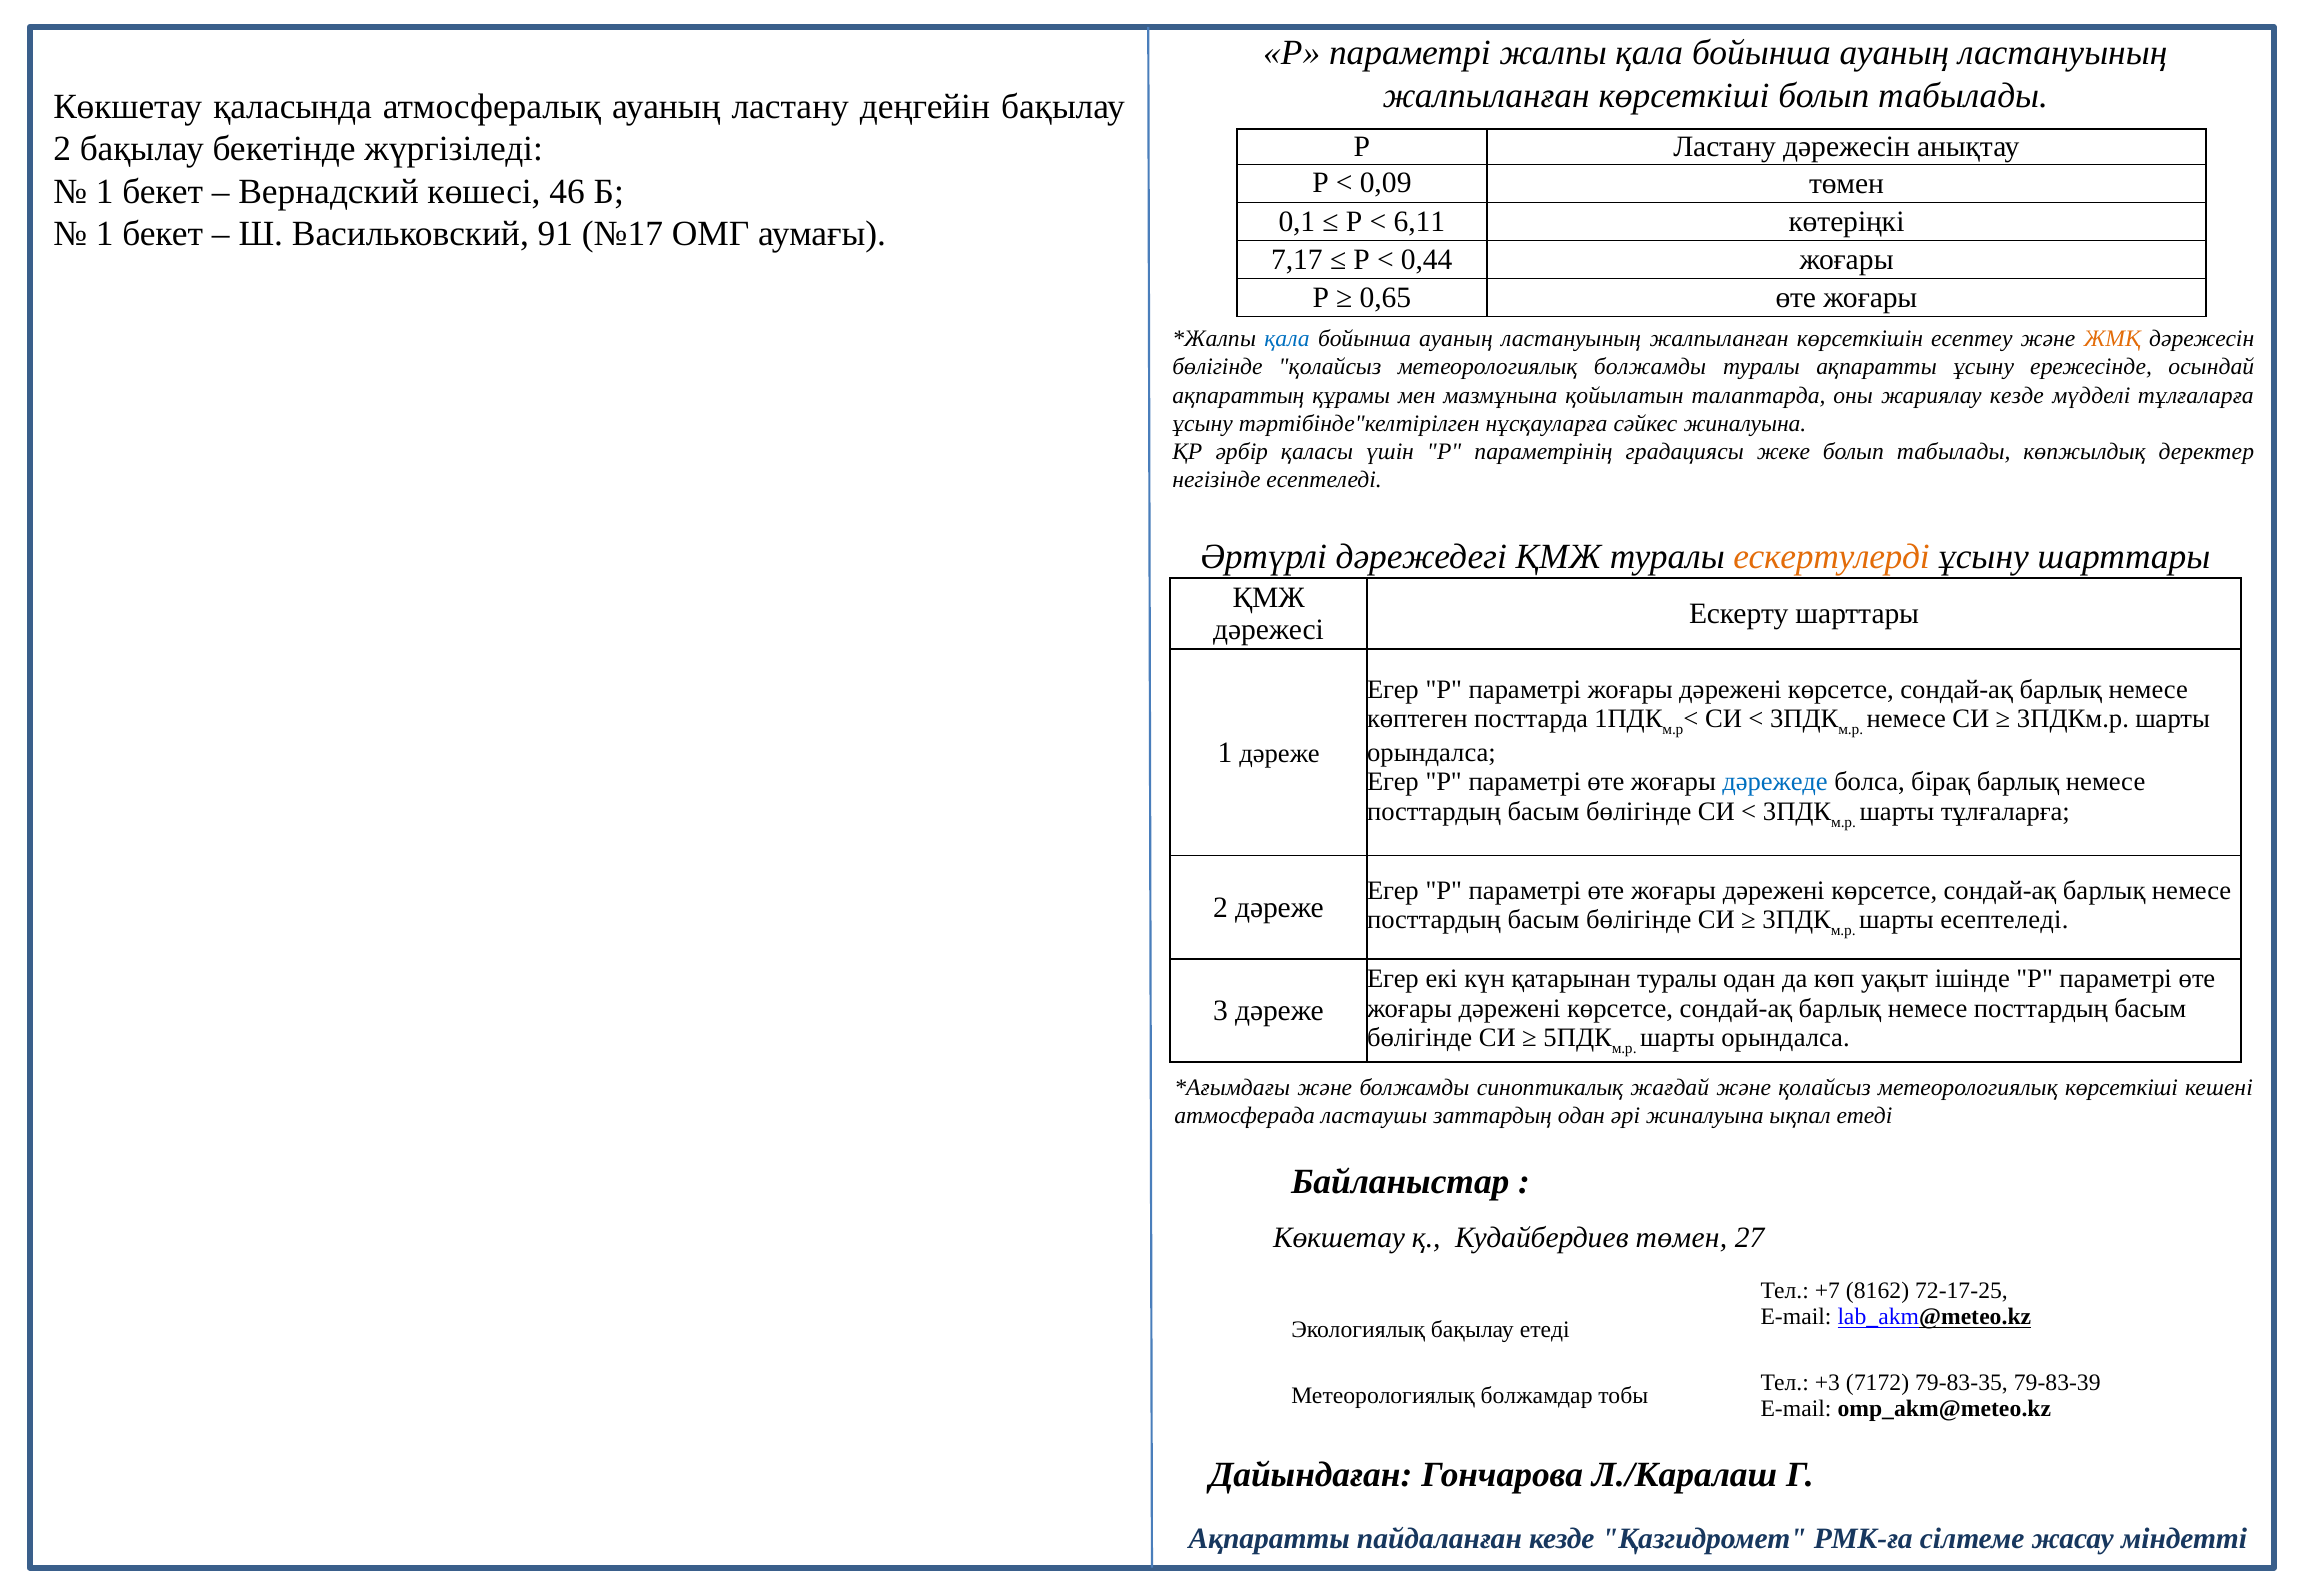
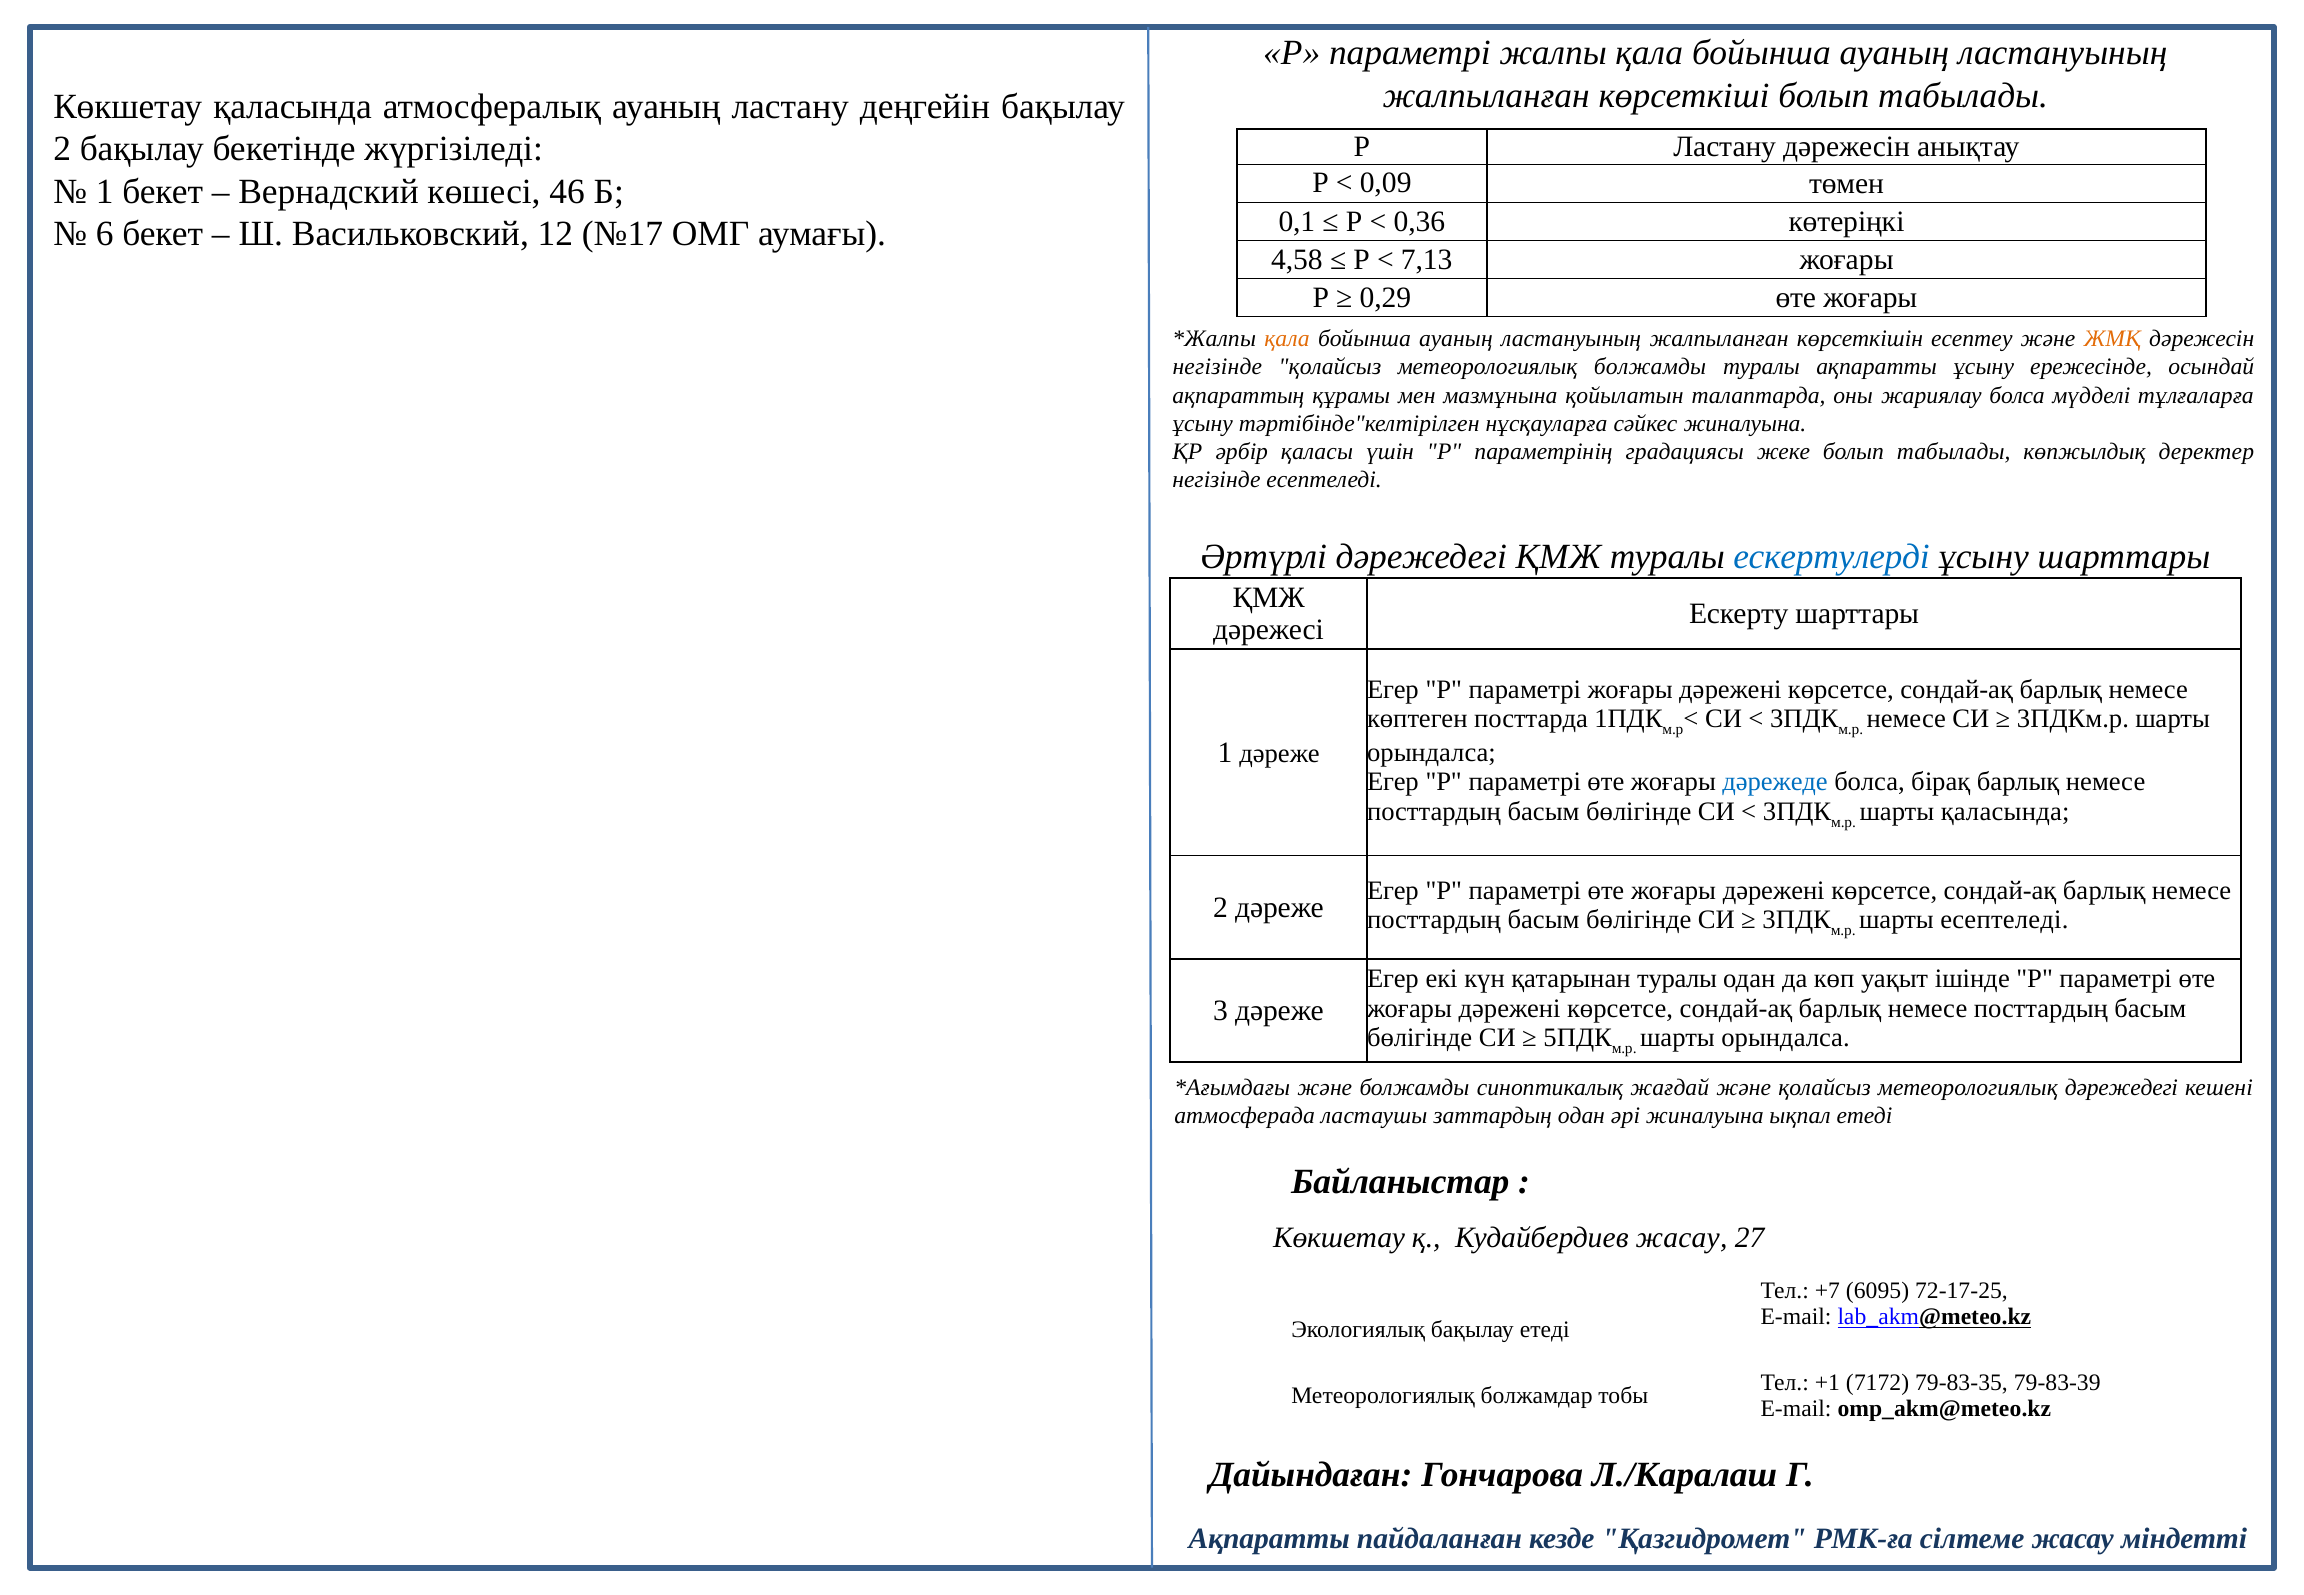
6,11: 6,11 -> 0,36 (1419, 221)
1: 1 -> 6 (105, 234)
91: 91 -> 12 (555, 234)
7,17: 7,17 -> 4,58 (1297, 259)
0,44: 0,44 -> 7,13 (1427, 259)
0,65: 0,65 -> 0,29 (1385, 297)
қала colour: blue -> orange (1287, 339)
бөлігінде: бөлігінде -> негізінде (1217, 367)
жариялау кезде: кезде -> болса (2017, 395)
ескертулерді colour: orange -> blue (1831, 556)
шарты тұлғаларға: тұлғаларға -> қаласында (2005, 812)
метеорологиялық көрсеткіші: көрсеткіші -> дәрежедегі (2121, 1087)
Кудайбердиев төмен: төмен -> жасау (1682, 1238)
8162: 8162 -> 6095 (1878, 1291)
+3: +3 -> +1 (1827, 1383)
